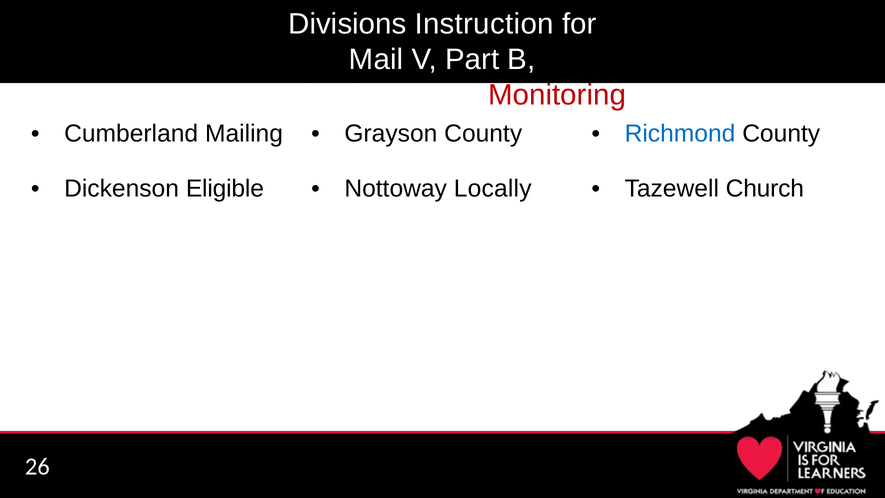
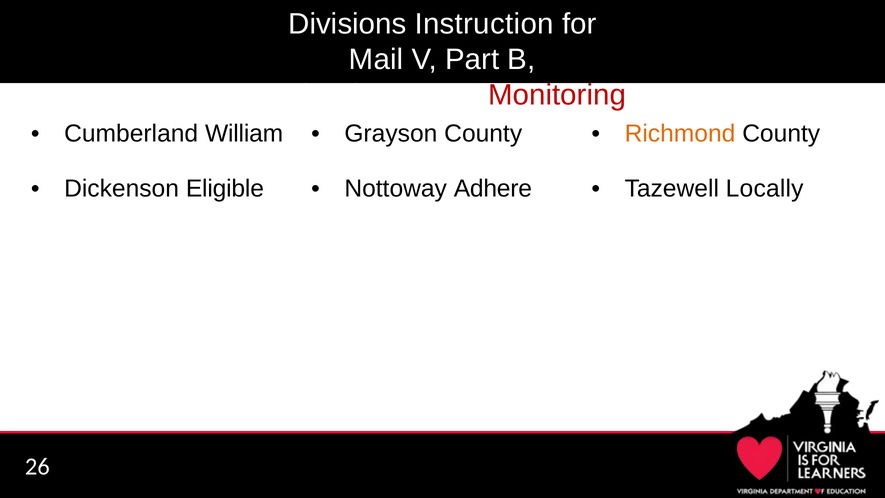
Mailing: Mailing -> William (244, 134)
Richmond colour: blue -> orange (680, 134)
Locally: Locally -> Adhere (493, 188)
Church: Church -> Locally (765, 188)
